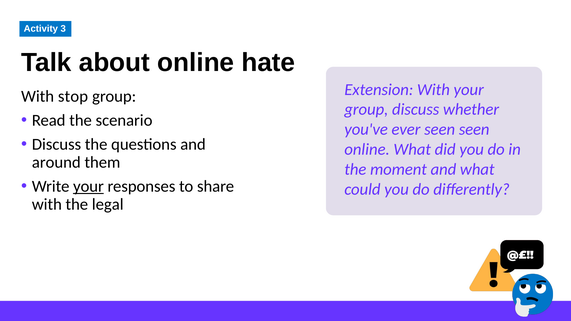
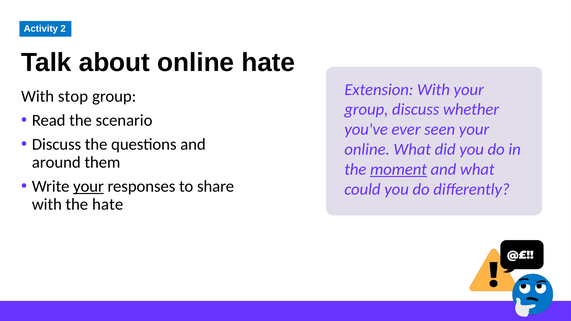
3: 3 -> 2 (63, 29)
seen seen: seen -> your (474, 130)
moment underline: none -> present (398, 170)
the legal: legal -> hate (108, 204)
